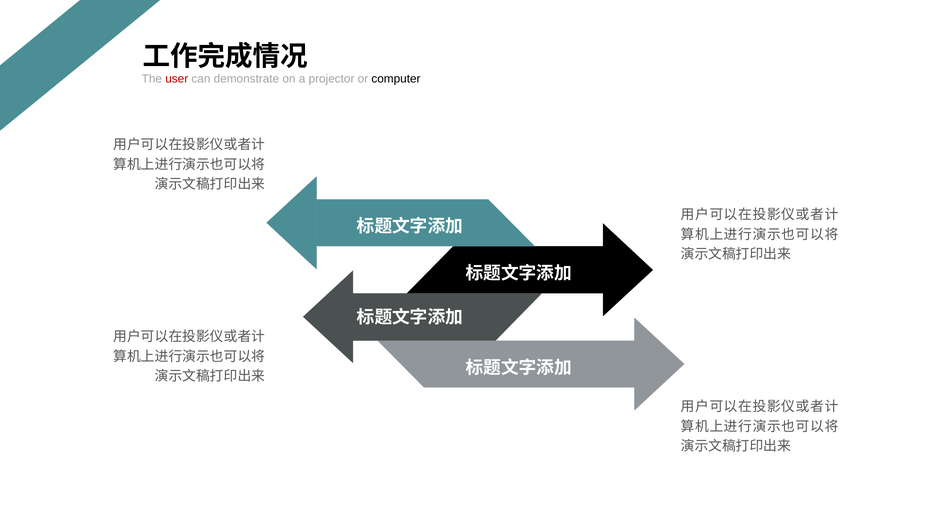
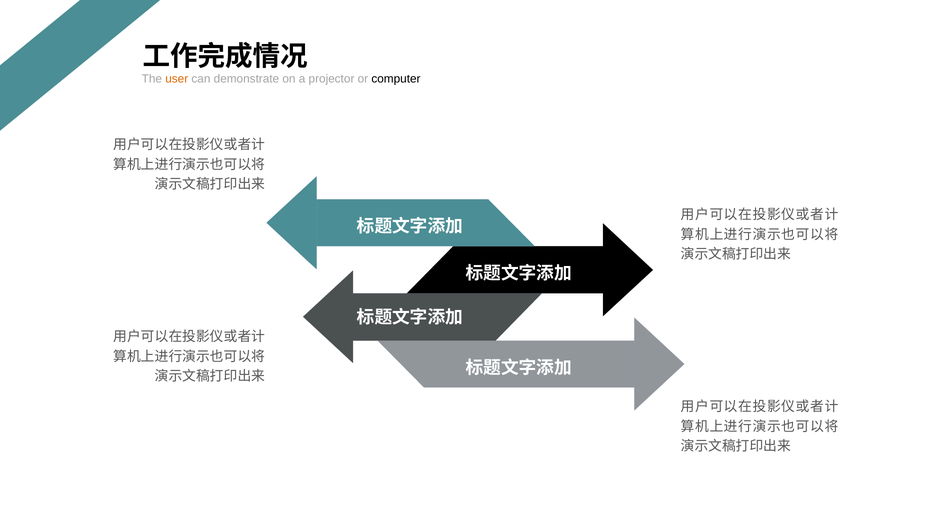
user colour: red -> orange (177, 79)
